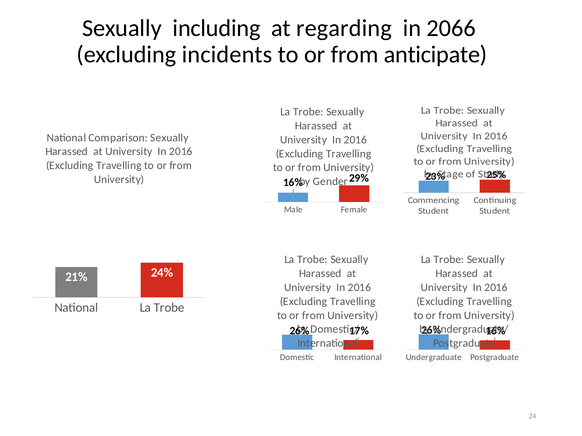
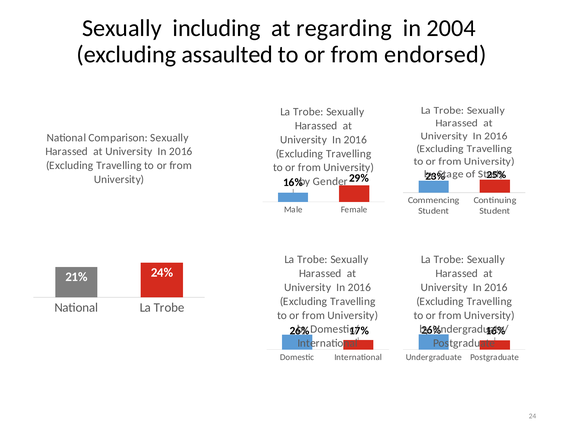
2066: 2066 -> 2004 (451, 28)
incidents: incidents -> assaulted (227, 55)
anticipate: anticipate -> endorsed (435, 55)
